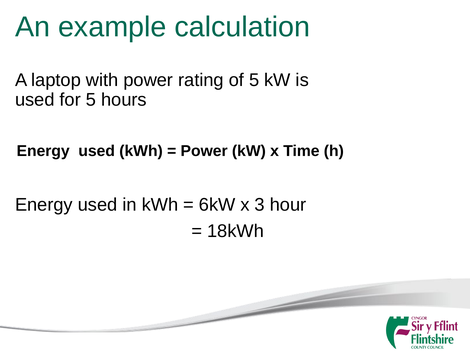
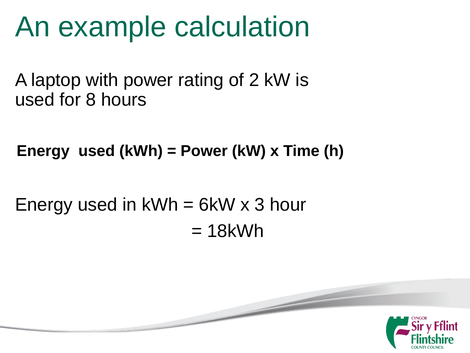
of 5: 5 -> 2 (254, 80)
for 5: 5 -> 8 (91, 100)
